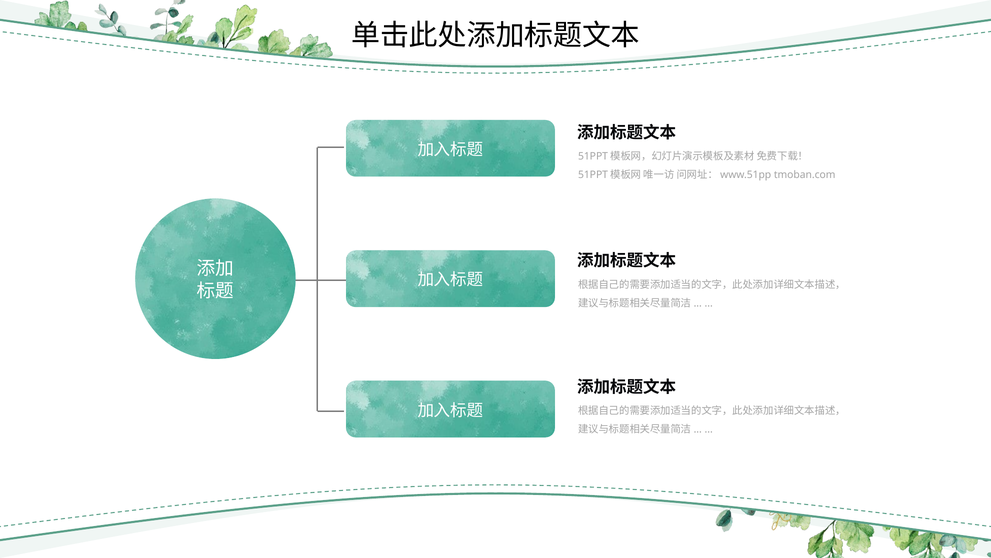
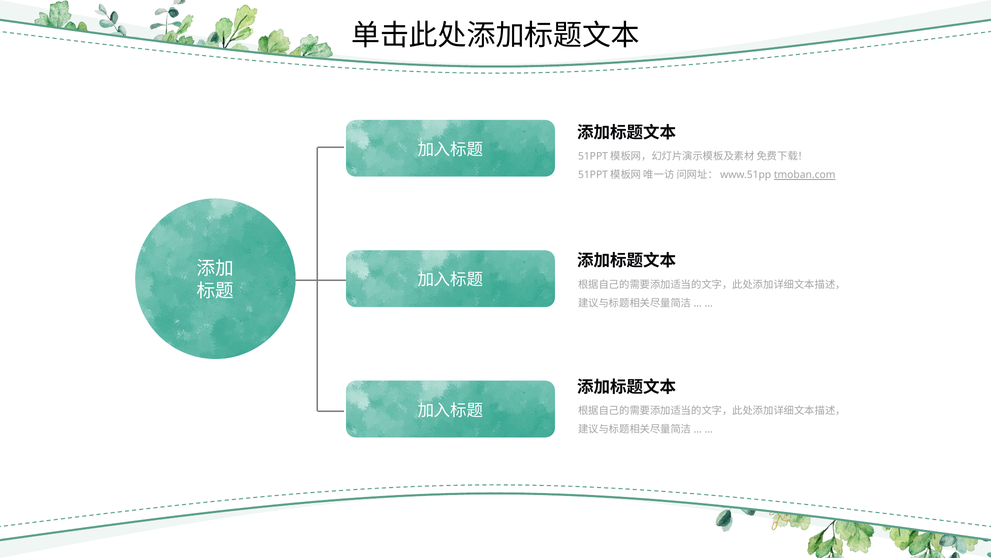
tmoban.com underline: none -> present (805, 175)
